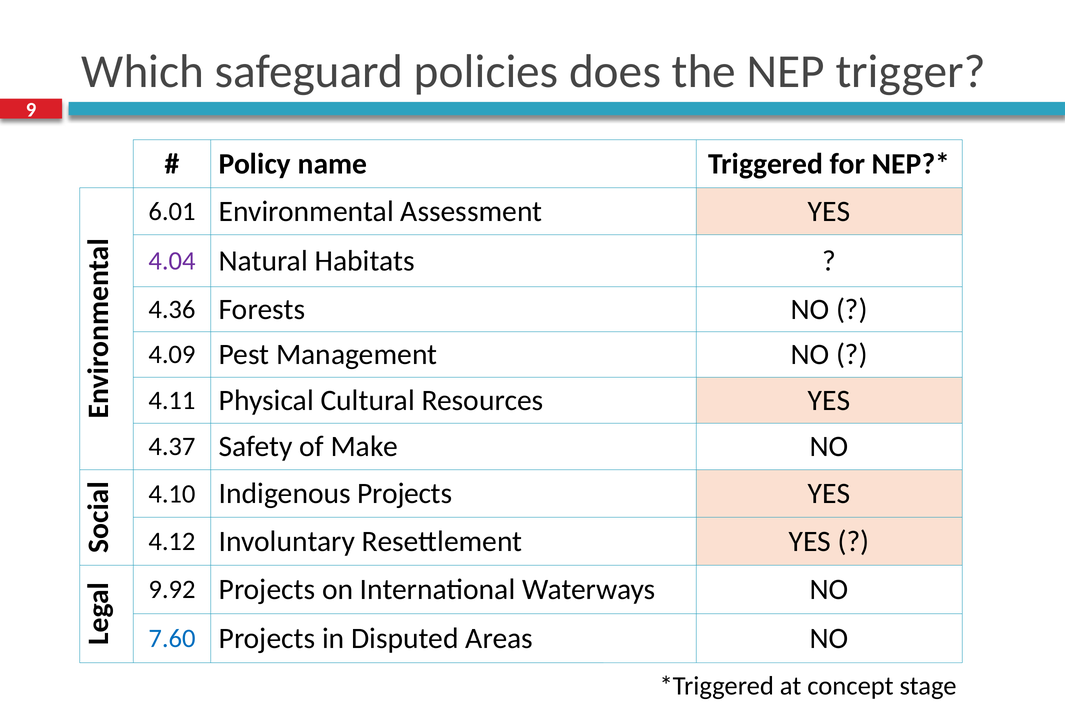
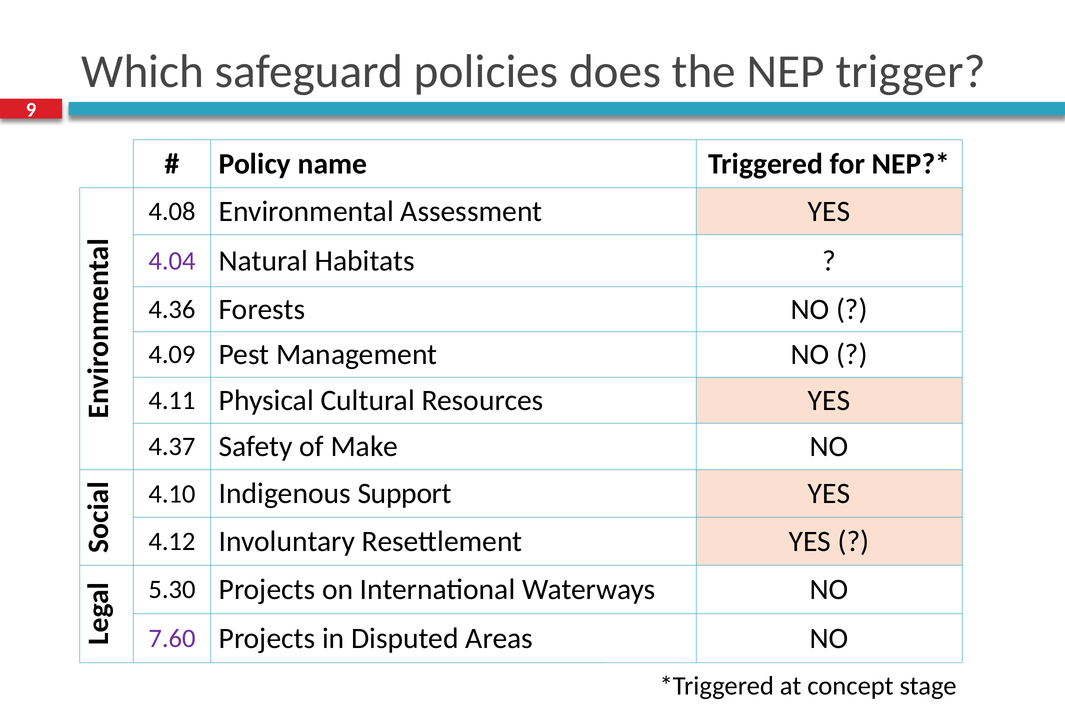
6.01: 6.01 -> 4.08 (172, 211)
Indigenous Projects: Projects -> Support (405, 494)
9.92: 9.92 -> 5.30 (172, 590)
7.60 colour: blue -> purple (172, 639)
